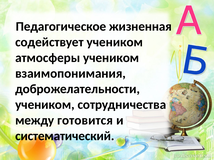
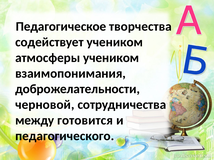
жизненная: жизненная -> творчества (140, 27)
учеником: учеником -> черновой (45, 105)
систематический: систематический -> педагогического (65, 136)
